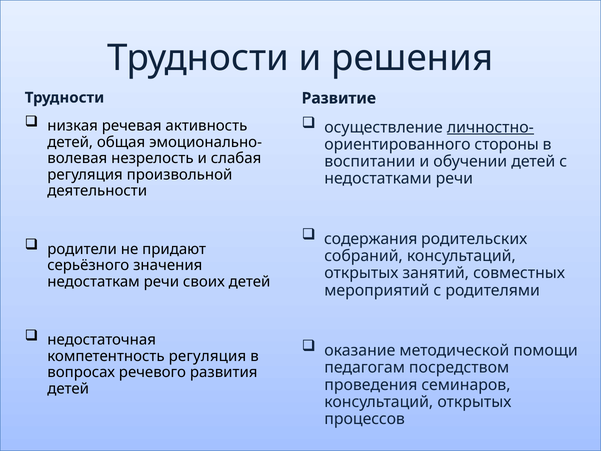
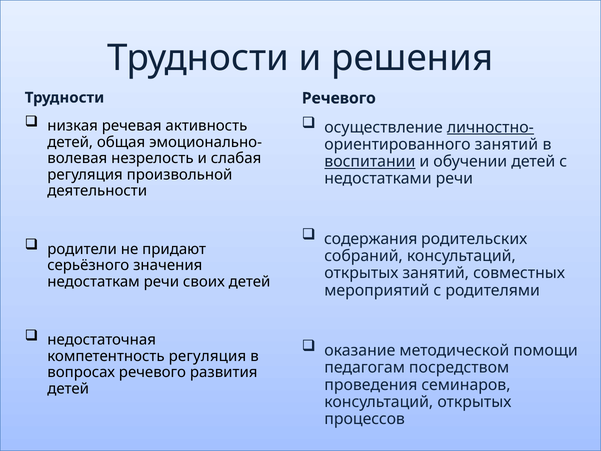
Развитие: Развитие -> Речевого (339, 98)
ориентированного стороны: стороны -> занятий (506, 144)
воспитании underline: none -> present (370, 162)
